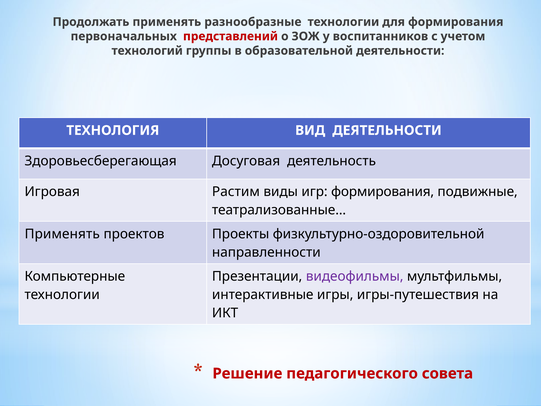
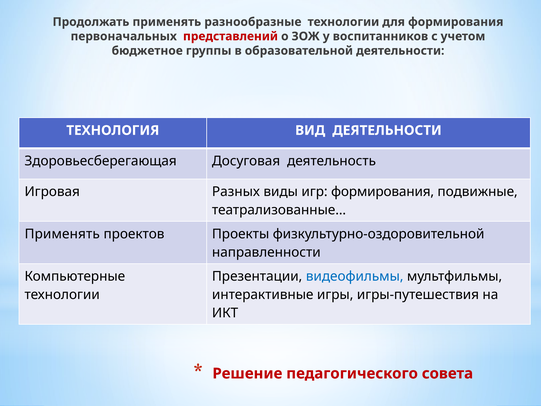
технологий: технологий -> бюджетное (147, 51)
Растим: Растим -> Разных (236, 192)
видеофильмы colour: purple -> blue (355, 276)
